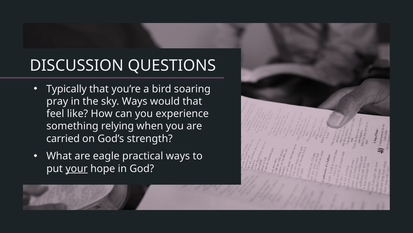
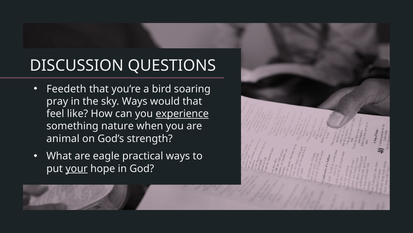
Typically: Typically -> Feedeth (66, 89)
experience underline: none -> present (182, 113)
relying: relying -> nature (117, 126)
carried: carried -> animal (63, 138)
